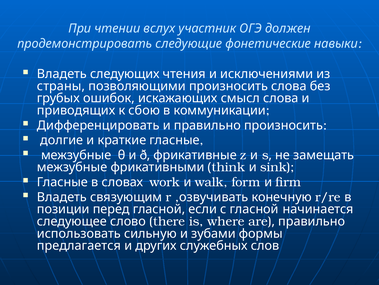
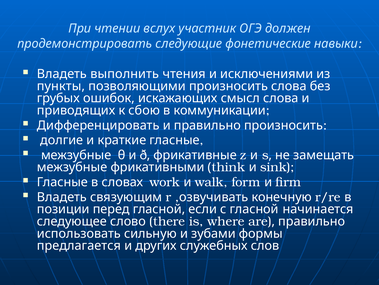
следующих: следующих -> выполнить (125, 74)
страны: страны -> пункты (61, 86)
